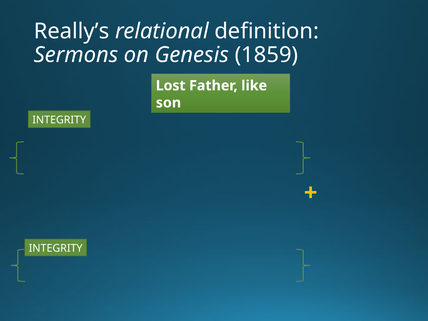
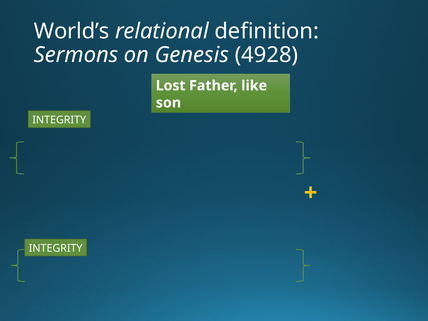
Really’s: Really’s -> World’s (72, 31)
1859: 1859 -> 4928 (266, 55)
